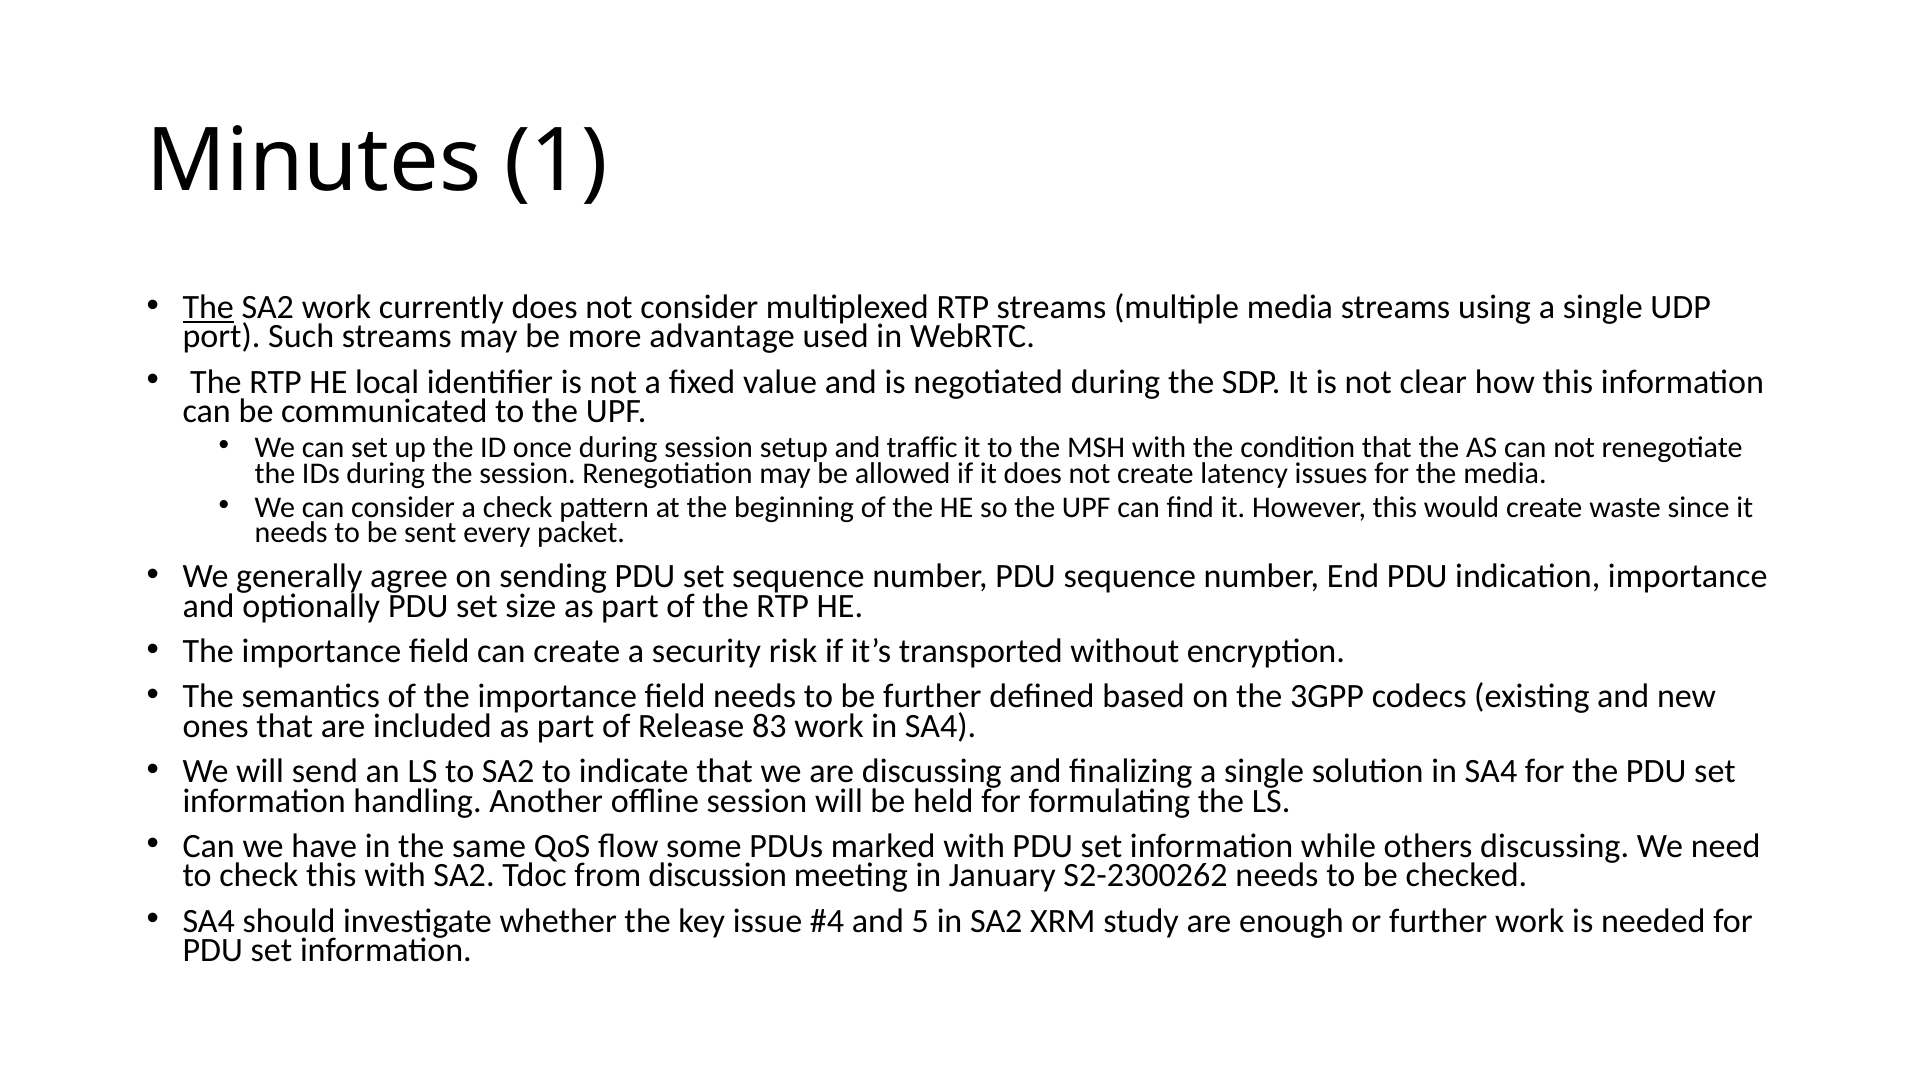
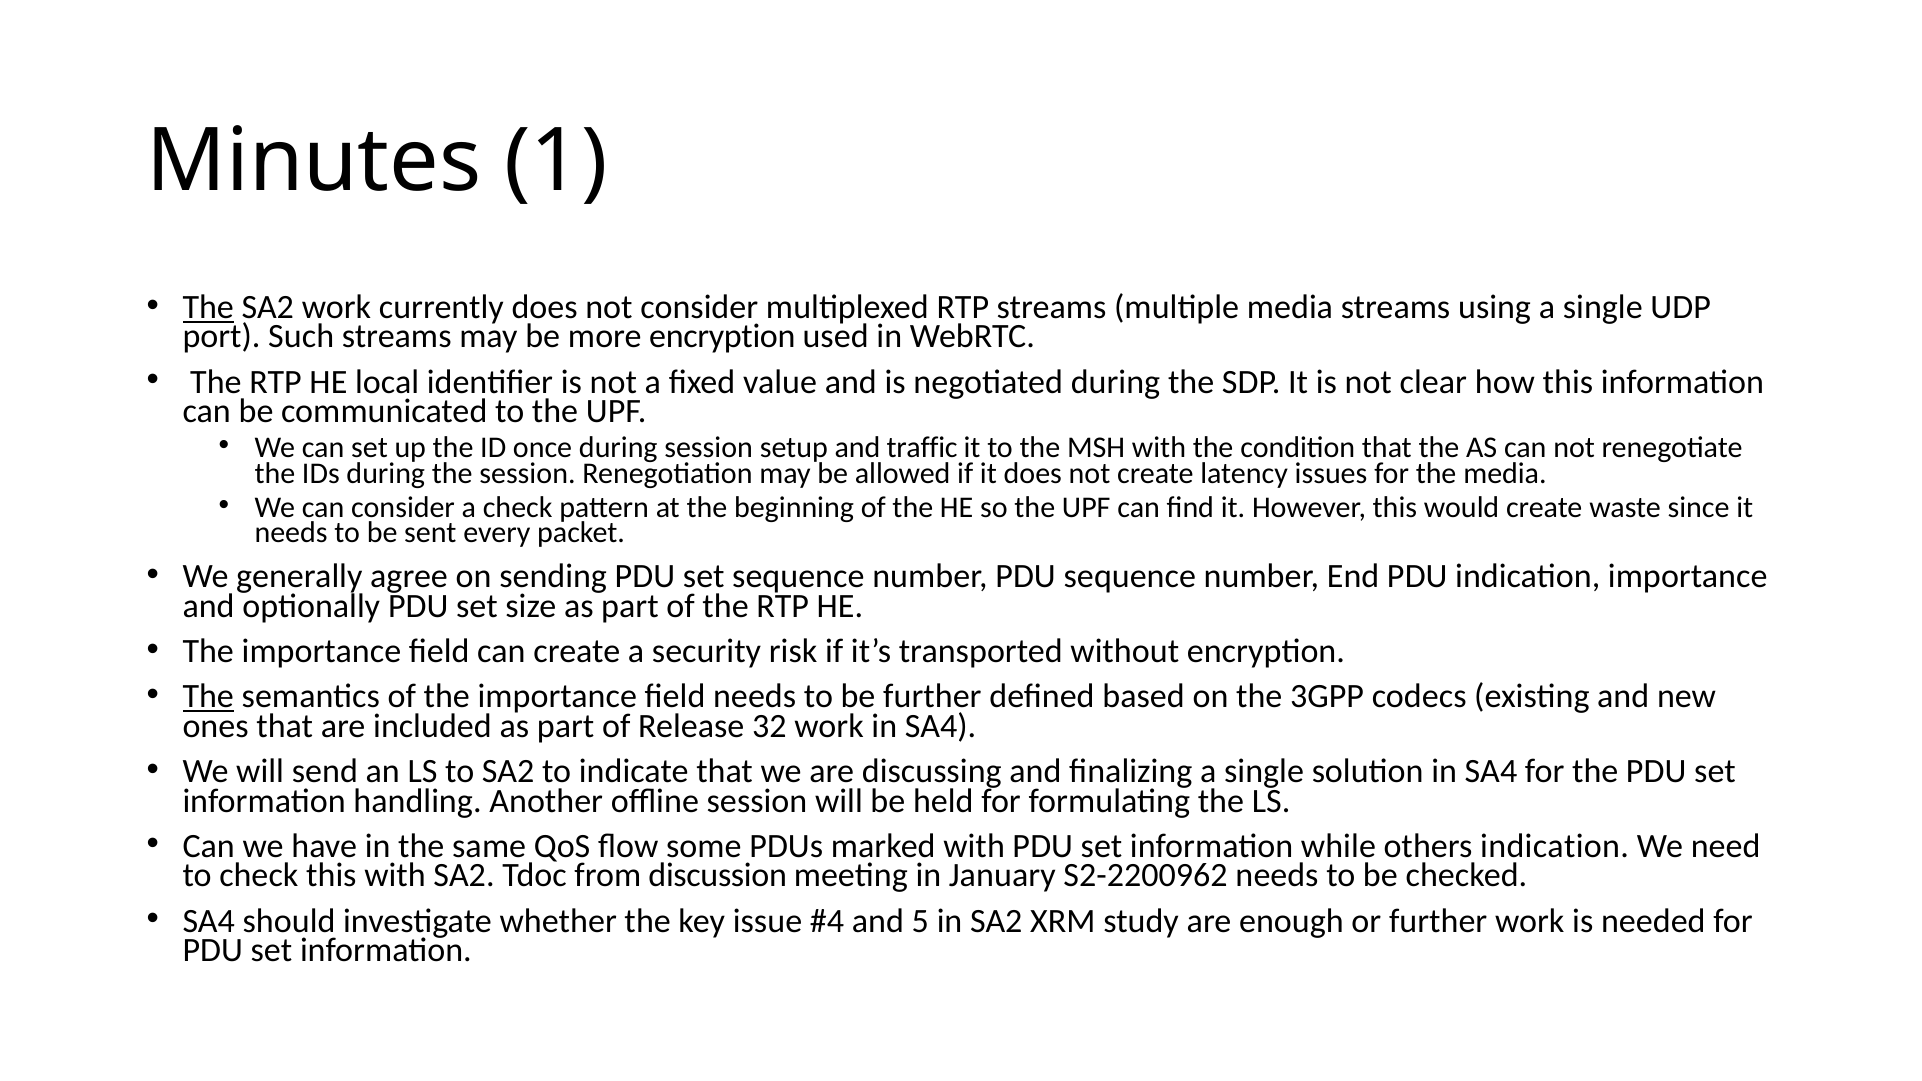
more advantage: advantage -> encryption (722, 337)
The underline: none -> present (208, 697)
83: 83 -> 32 (769, 726)
others discussing: discussing -> indication (1555, 846)
S2-2300262: S2-2300262 -> S2-2200962 (1146, 876)
